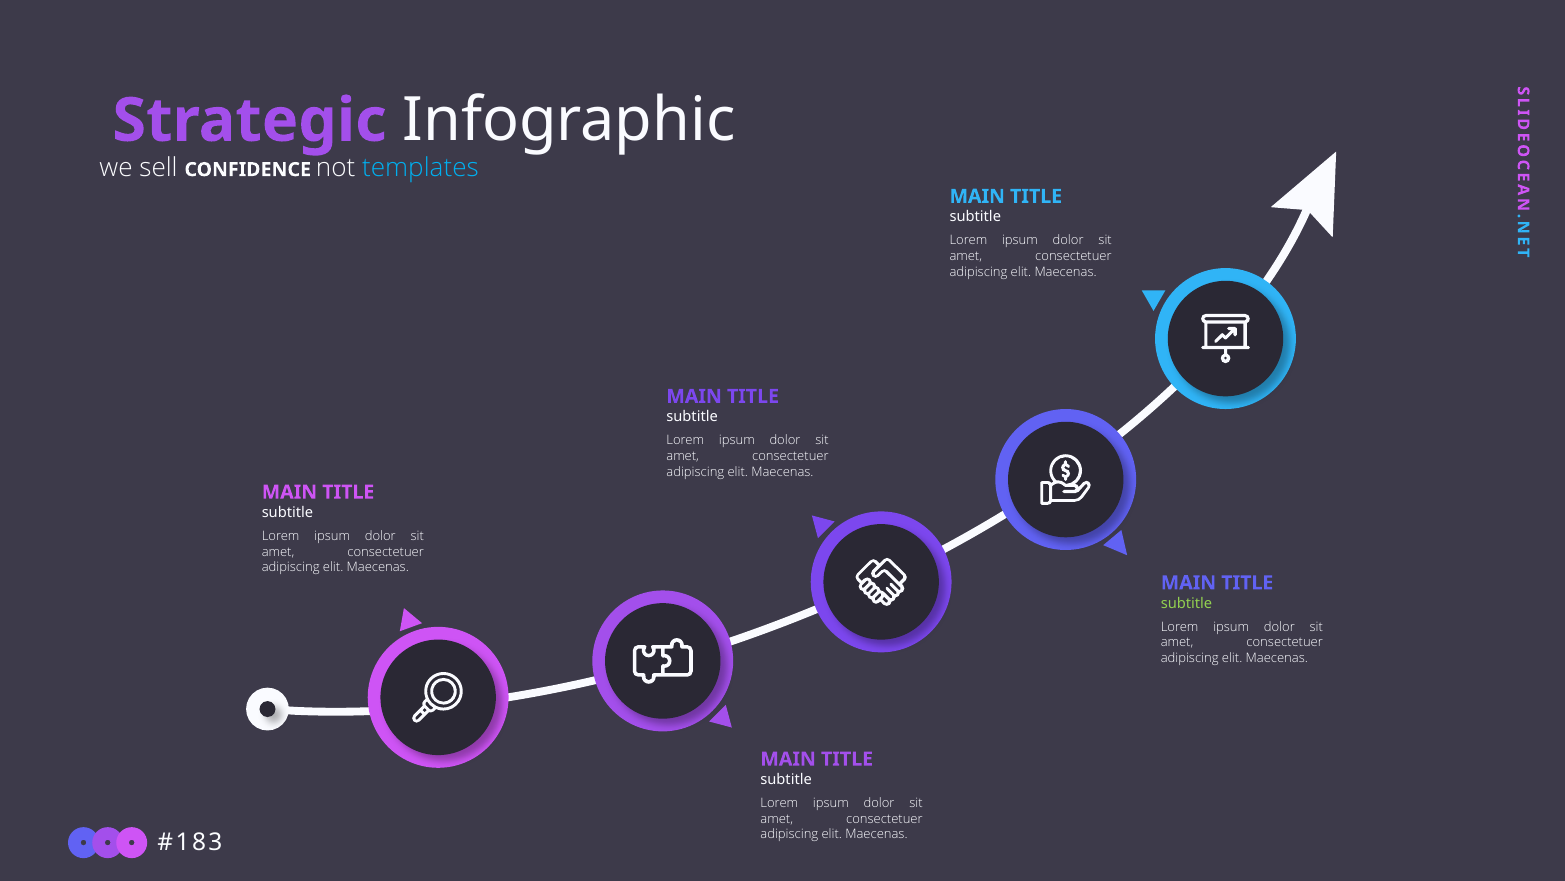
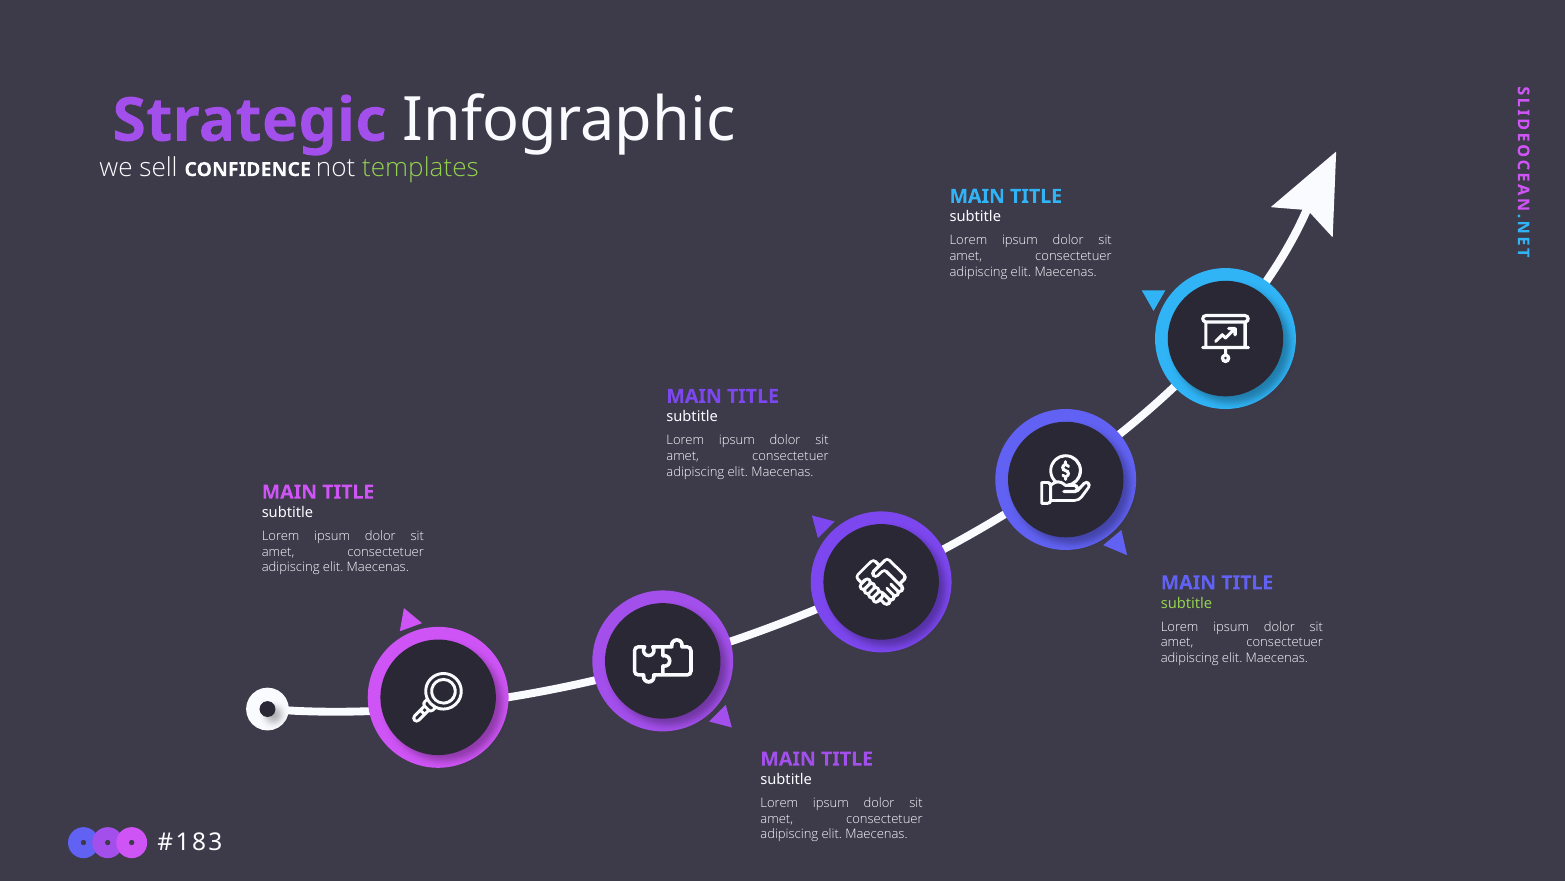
templates colour: light blue -> light green (420, 167)
